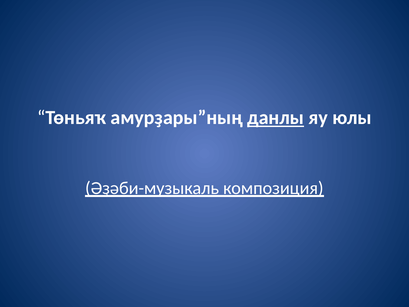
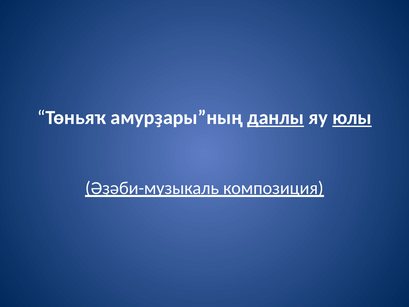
юлы underline: none -> present (352, 118)
